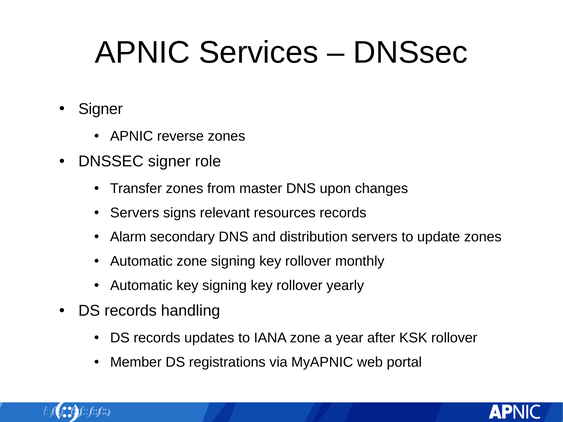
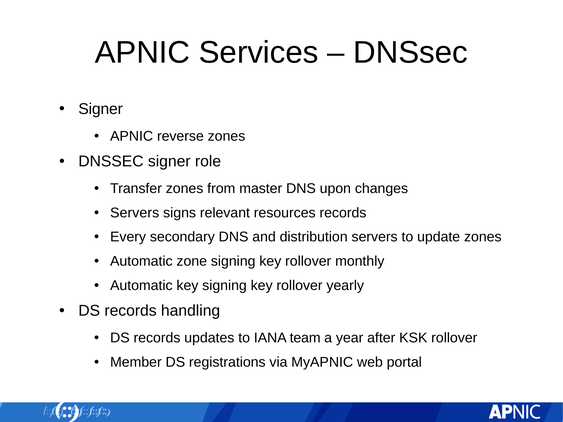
Alarm: Alarm -> Every (128, 237)
IANA zone: zone -> team (305, 338)
